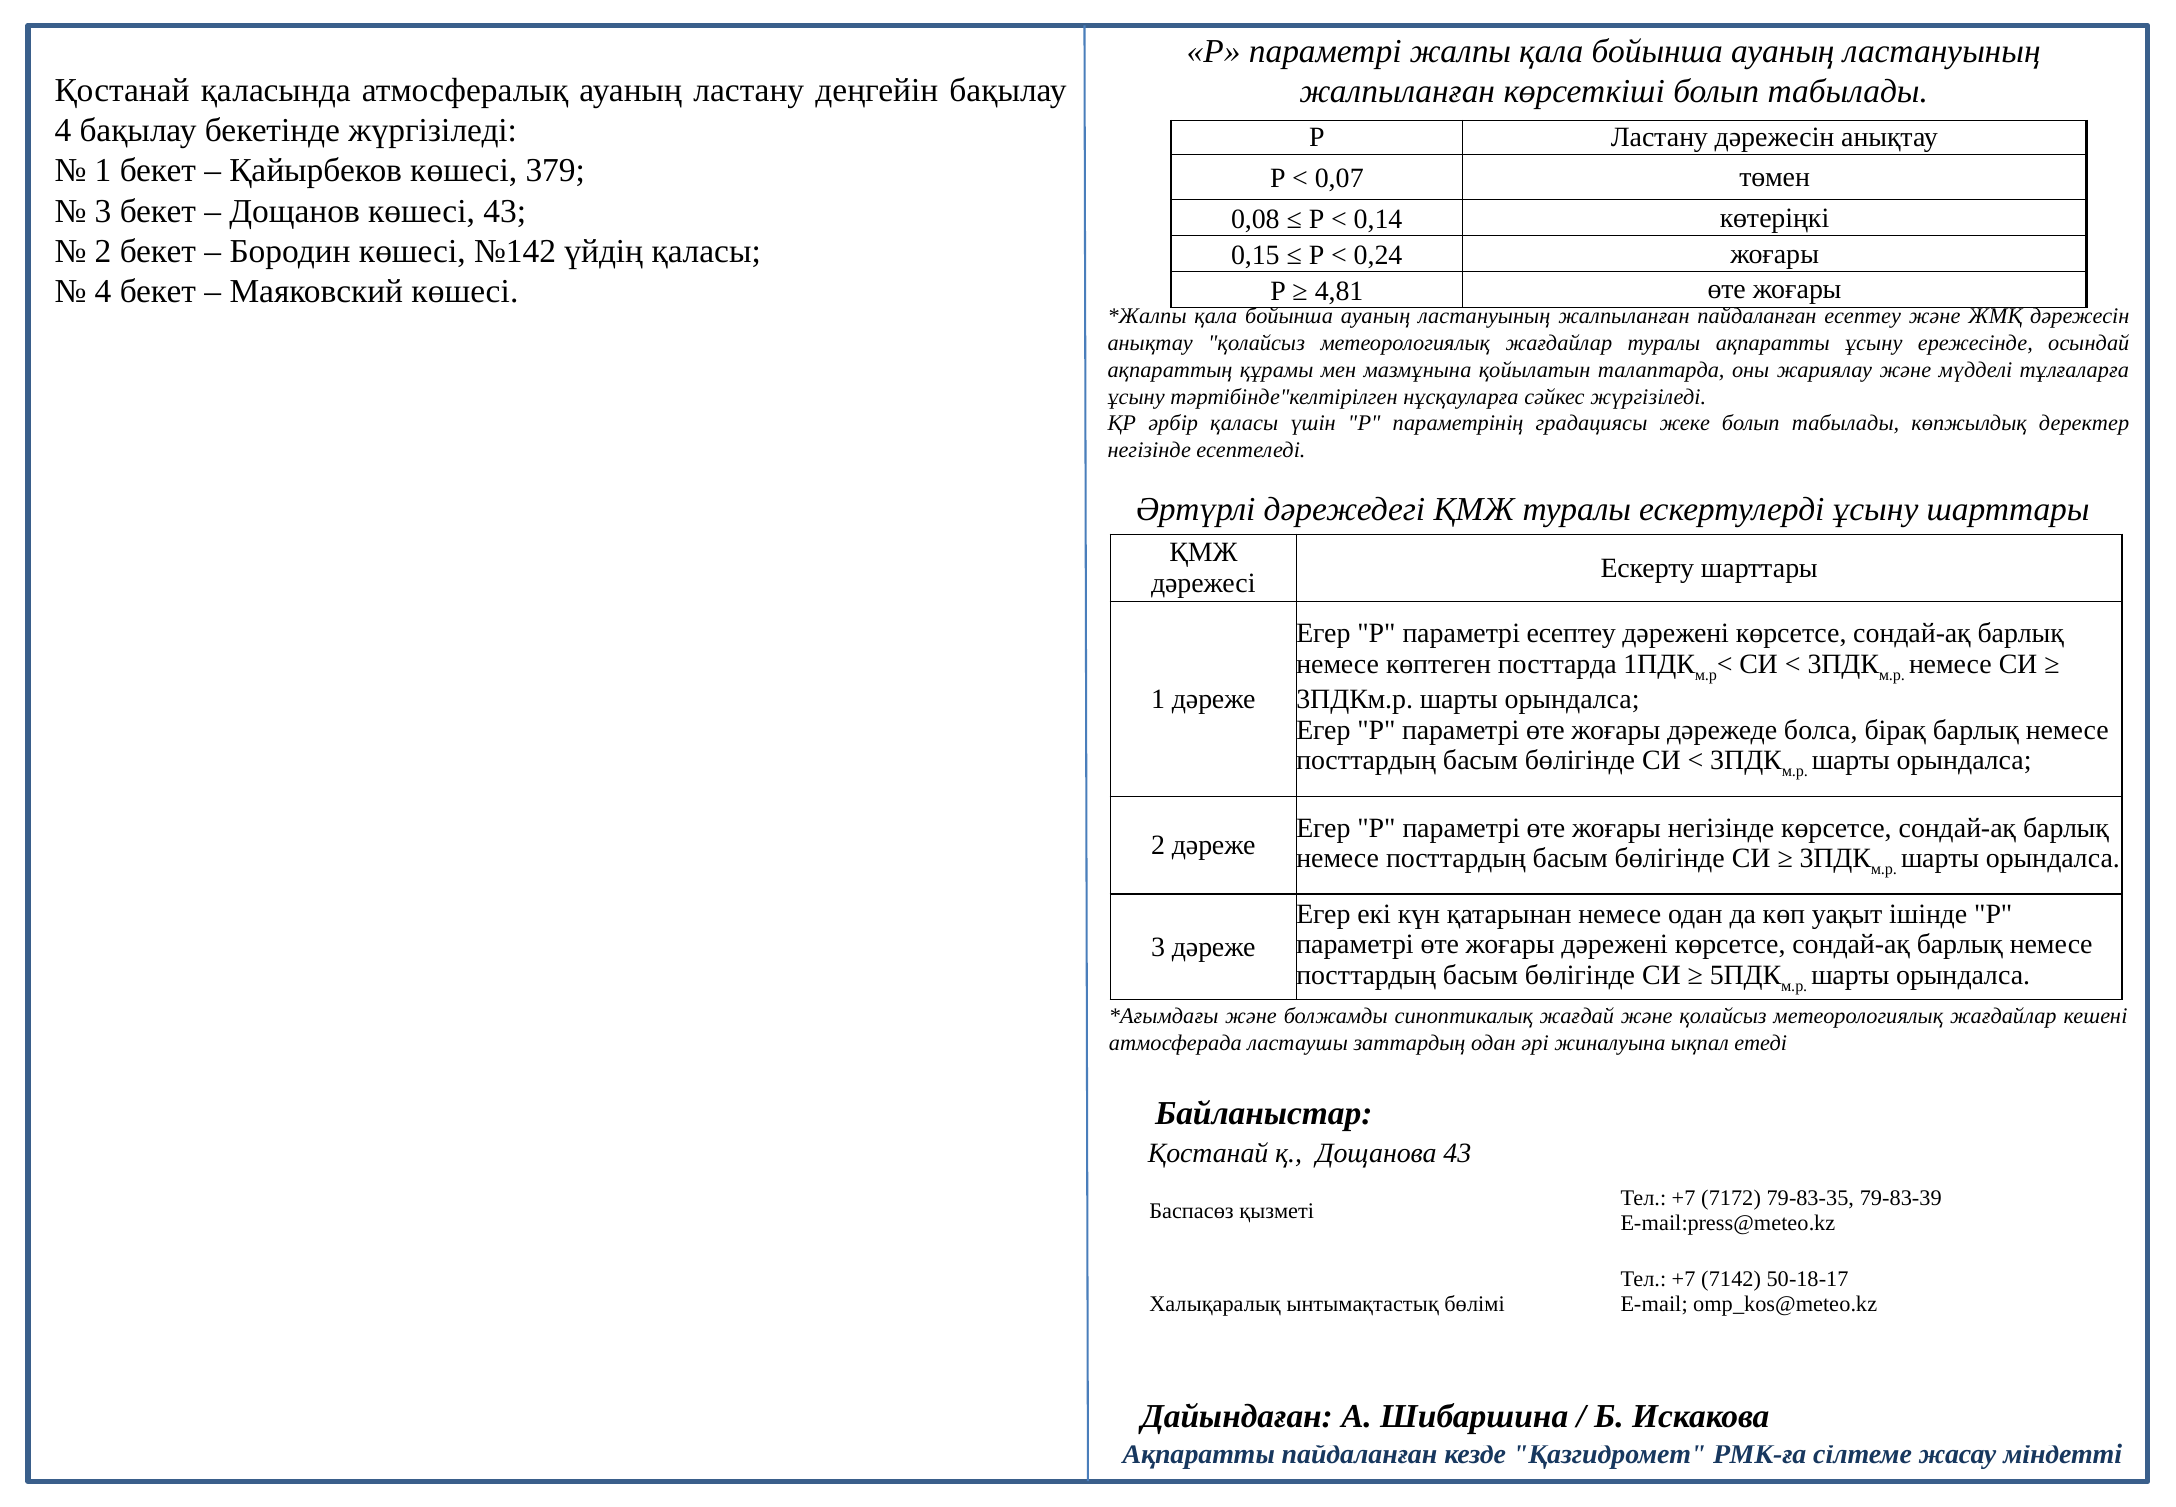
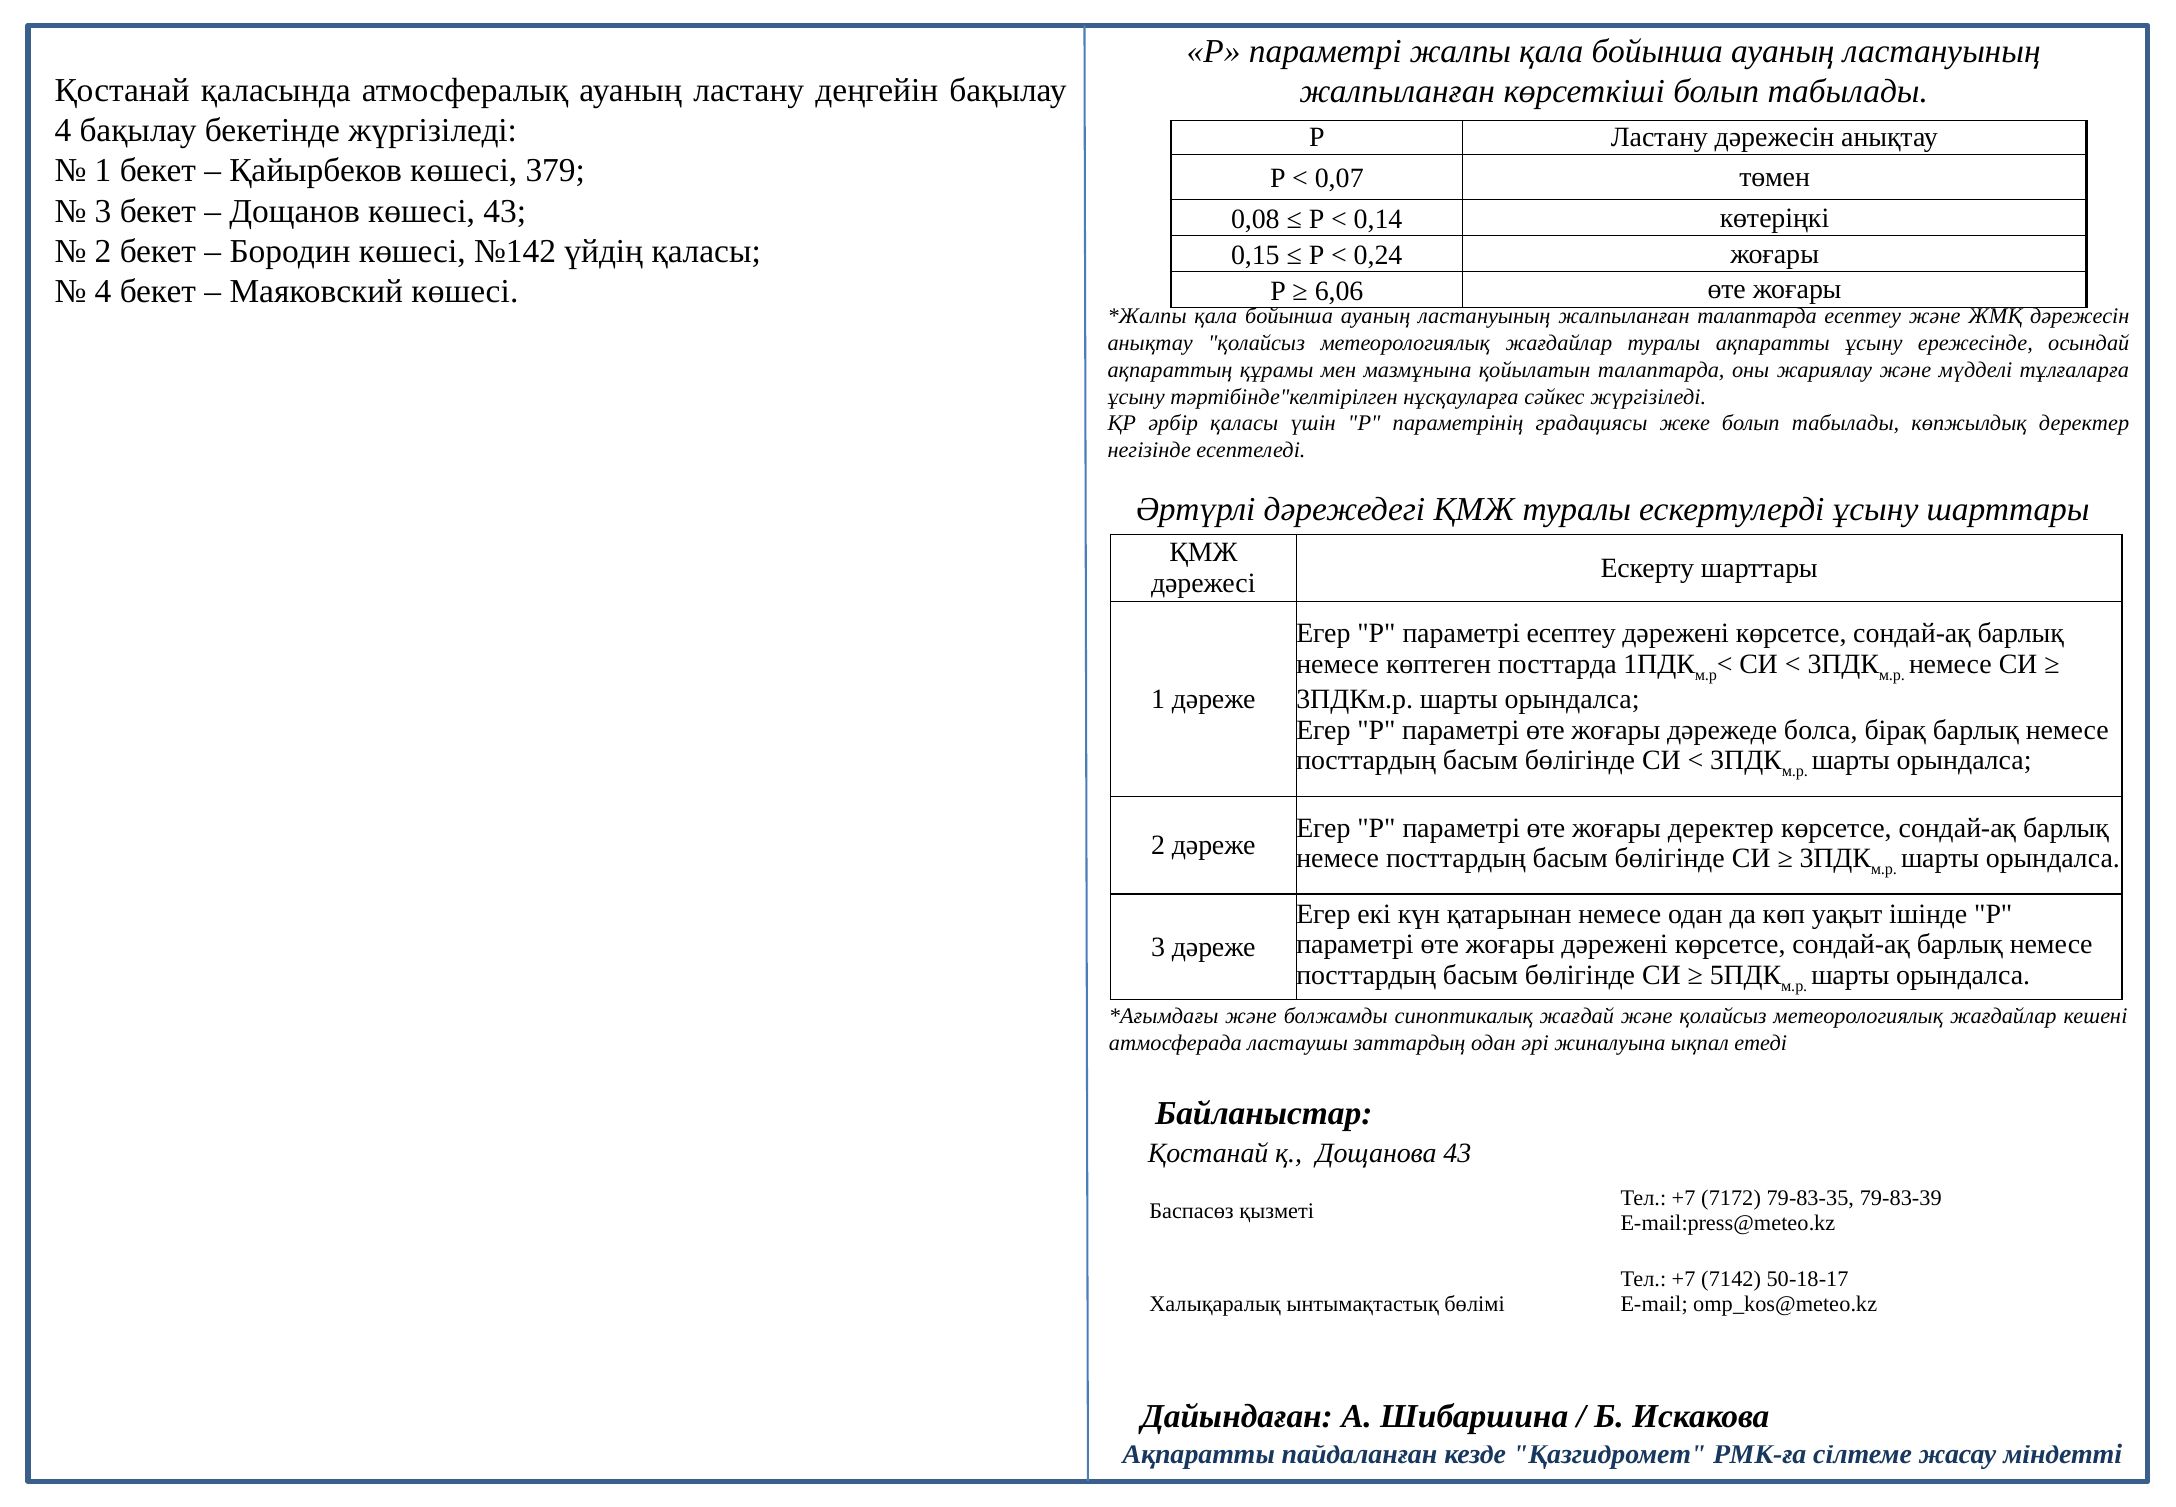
4,81: 4,81 -> 6,06 (1339, 291)
жалпыланған пайдаланған: пайдаланған -> талаптарда (1757, 316)
жоғары негізінде: негізінде -> деректер (1721, 828)
